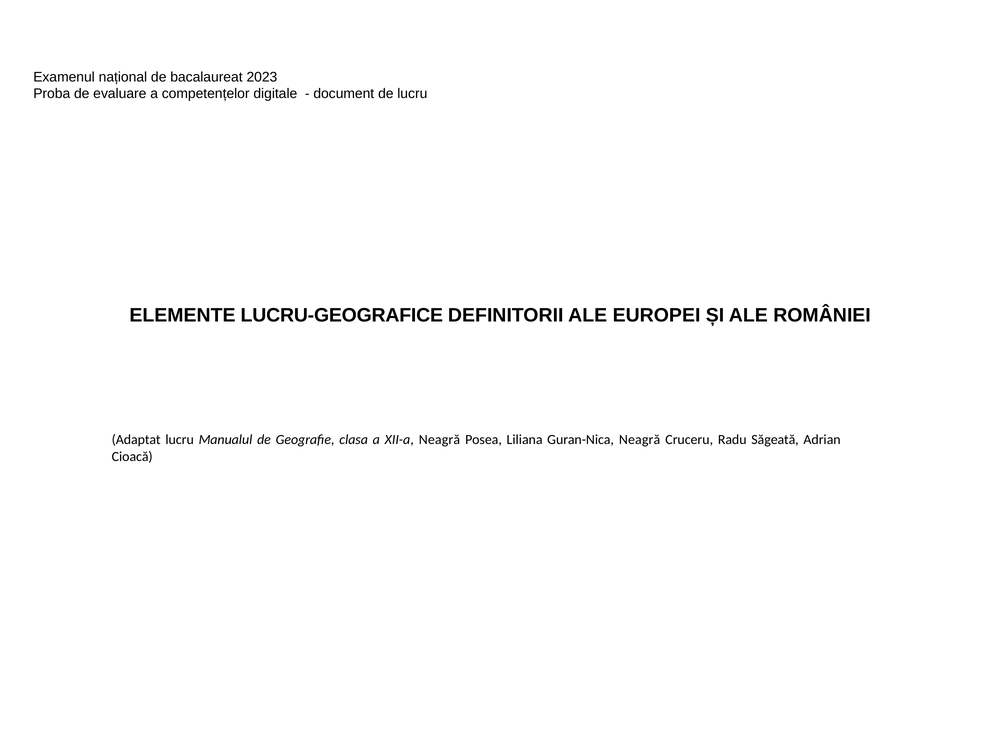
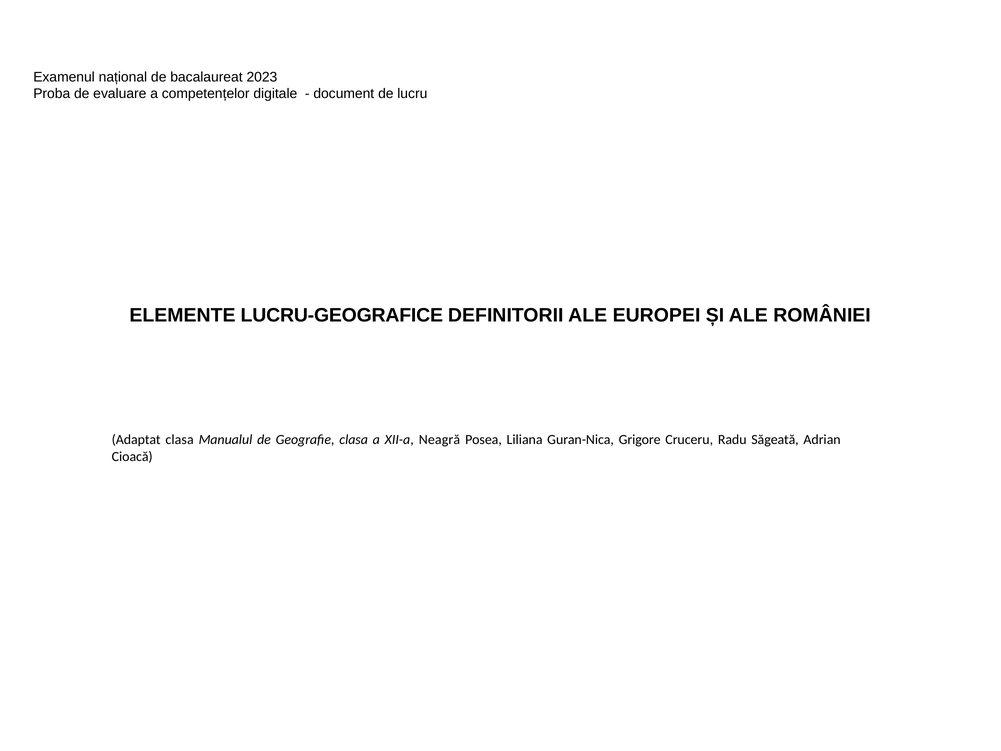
Adaptat lucru: lucru -> clasa (180, 440)
Guran-Nica Neagră: Neagră -> Grigore (640, 440)
